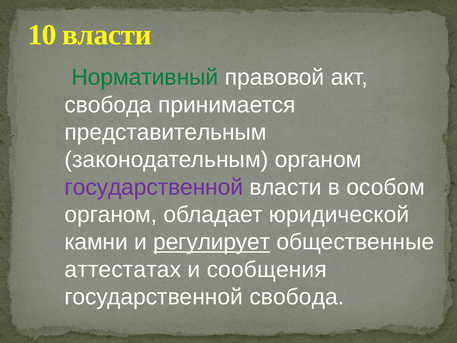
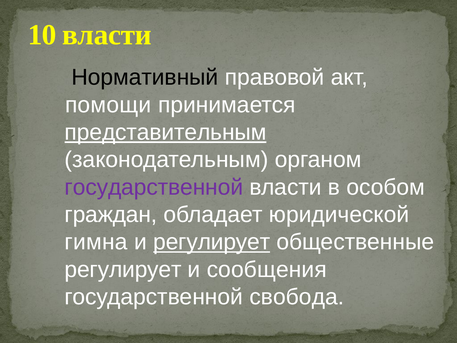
Нормативный colour: green -> black (145, 77)
свобода: свобода -> помощи (108, 105)
представительным underline: none -> present (166, 132)
органом: органом -> граждан (111, 214)
камни: камни -> гимна (96, 242)
аттестатах: аттестатах -> регулирует (123, 269)
